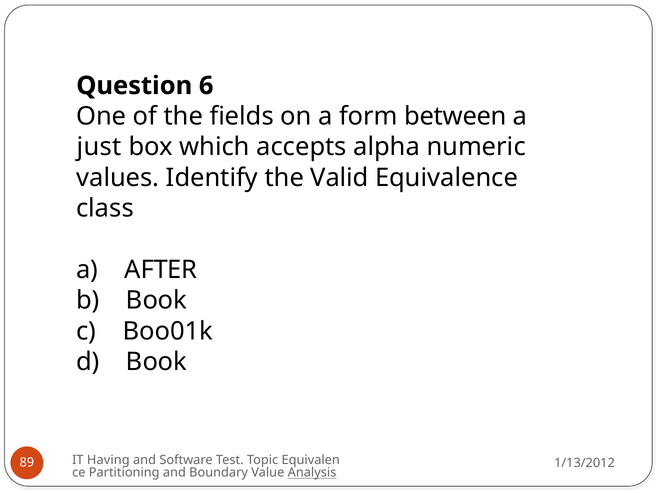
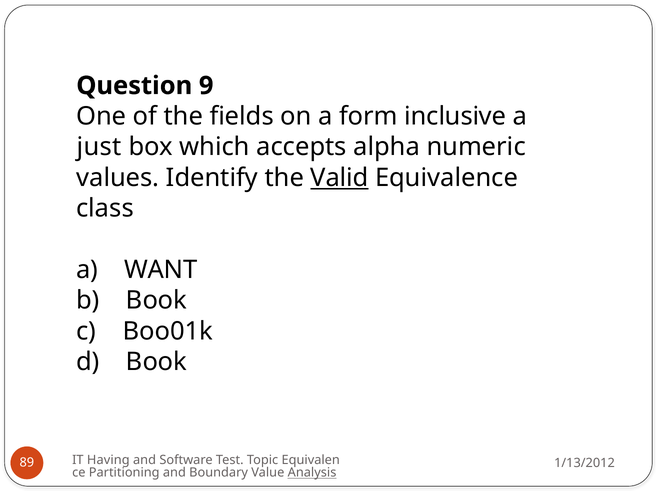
6: 6 -> 9 (206, 86)
between: between -> inclusive (455, 116)
Valid underline: none -> present (340, 178)
AFTER: AFTER -> WANT (161, 270)
